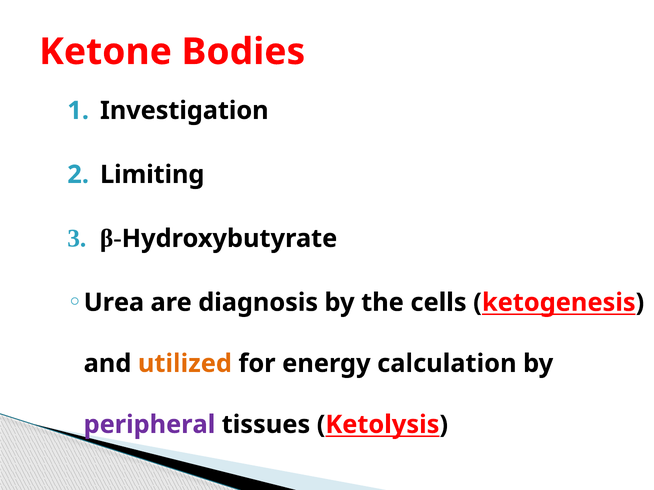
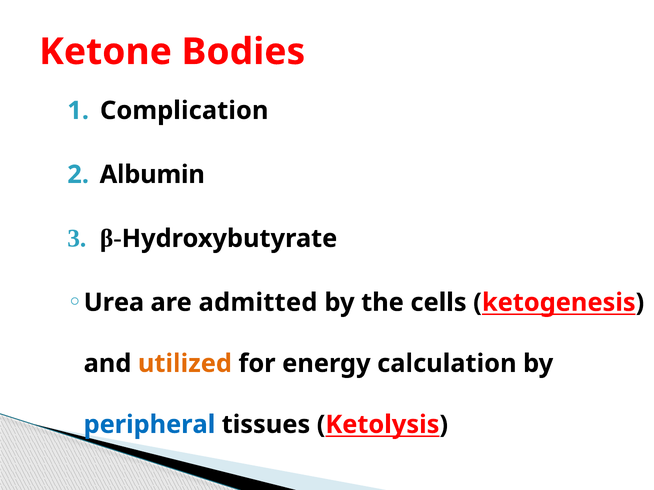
Investigation: Investigation -> Complication (184, 111)
Limiting: Limiting -> Albumin (152, 175)
diagnosis: diagnosis -> admitted (258, 303)
peripheral colour: purple -> blue (149, 425)
